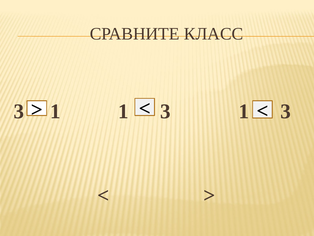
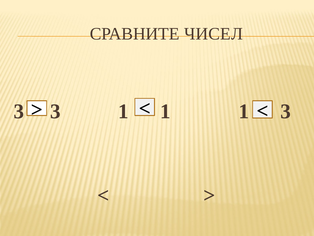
КЛАСС: КЛАСС -> ЧИСЕЛ (214, 34)
1: 1 -> 3 (55, 111)
3: 3 -> 1 (165, 111)
